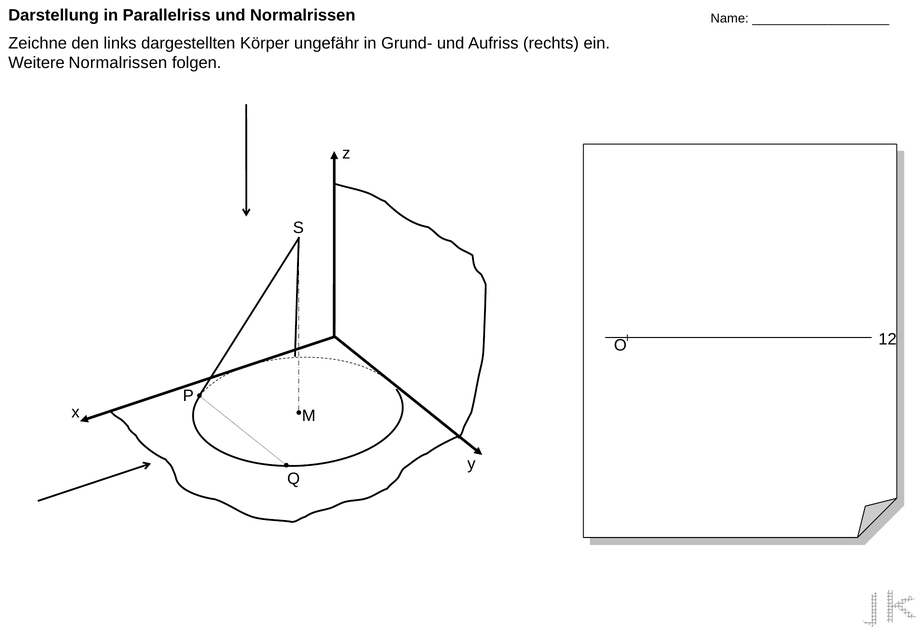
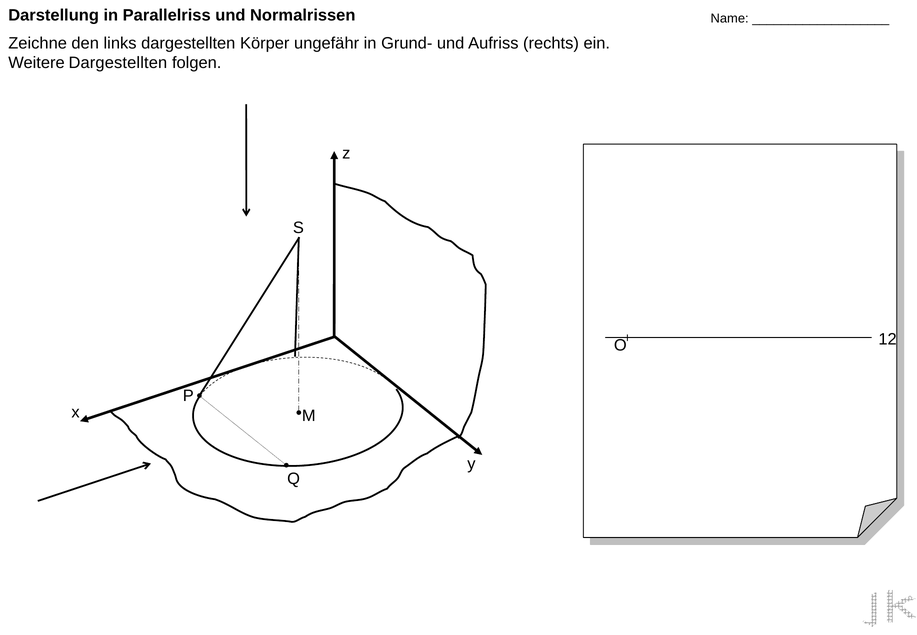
Weitere Normalrissen: Normalrissen -> Dargestellten (118, 63)
